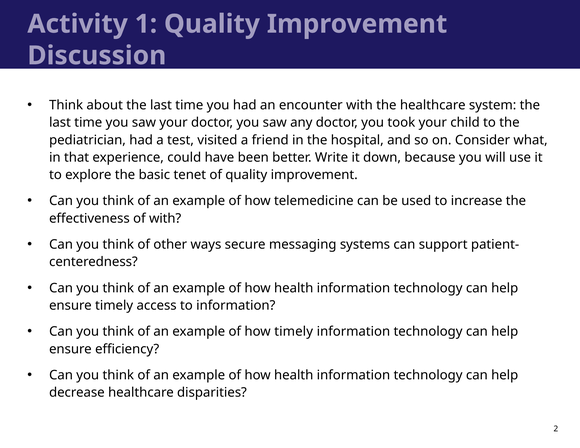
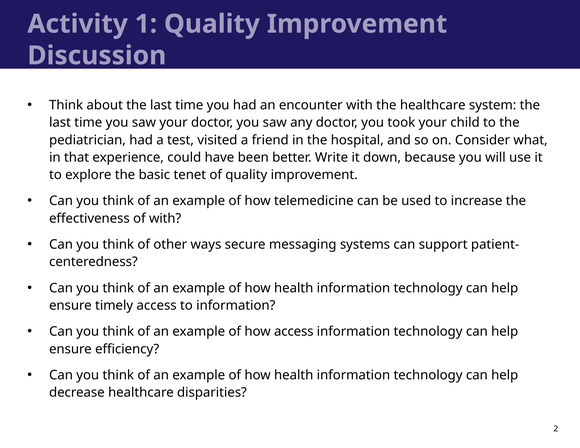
how timely: timely -> access (294, 332)
